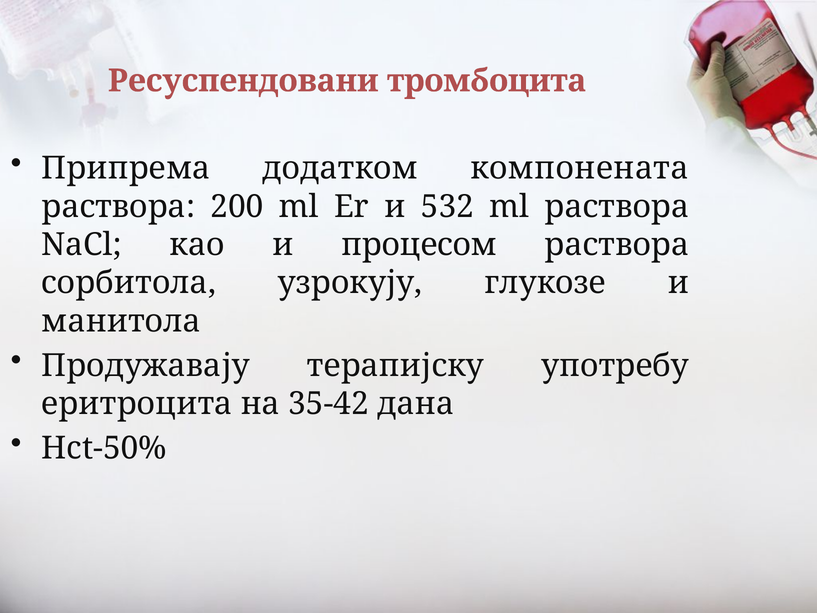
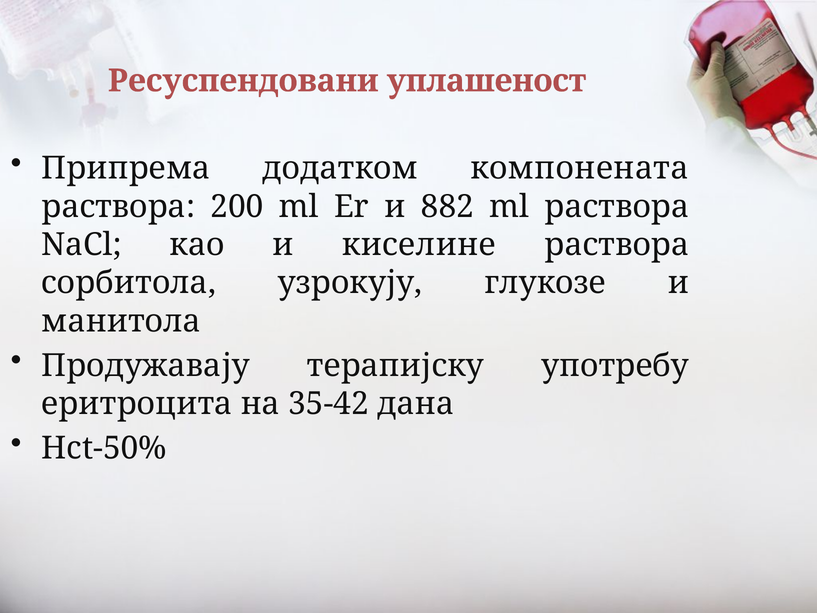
тромбоцита: тромбоцита -> уплашеност (487, 81)
532: 532 -> 882 (447, 207)
процесом: процесом -> киселине (419, 245)
